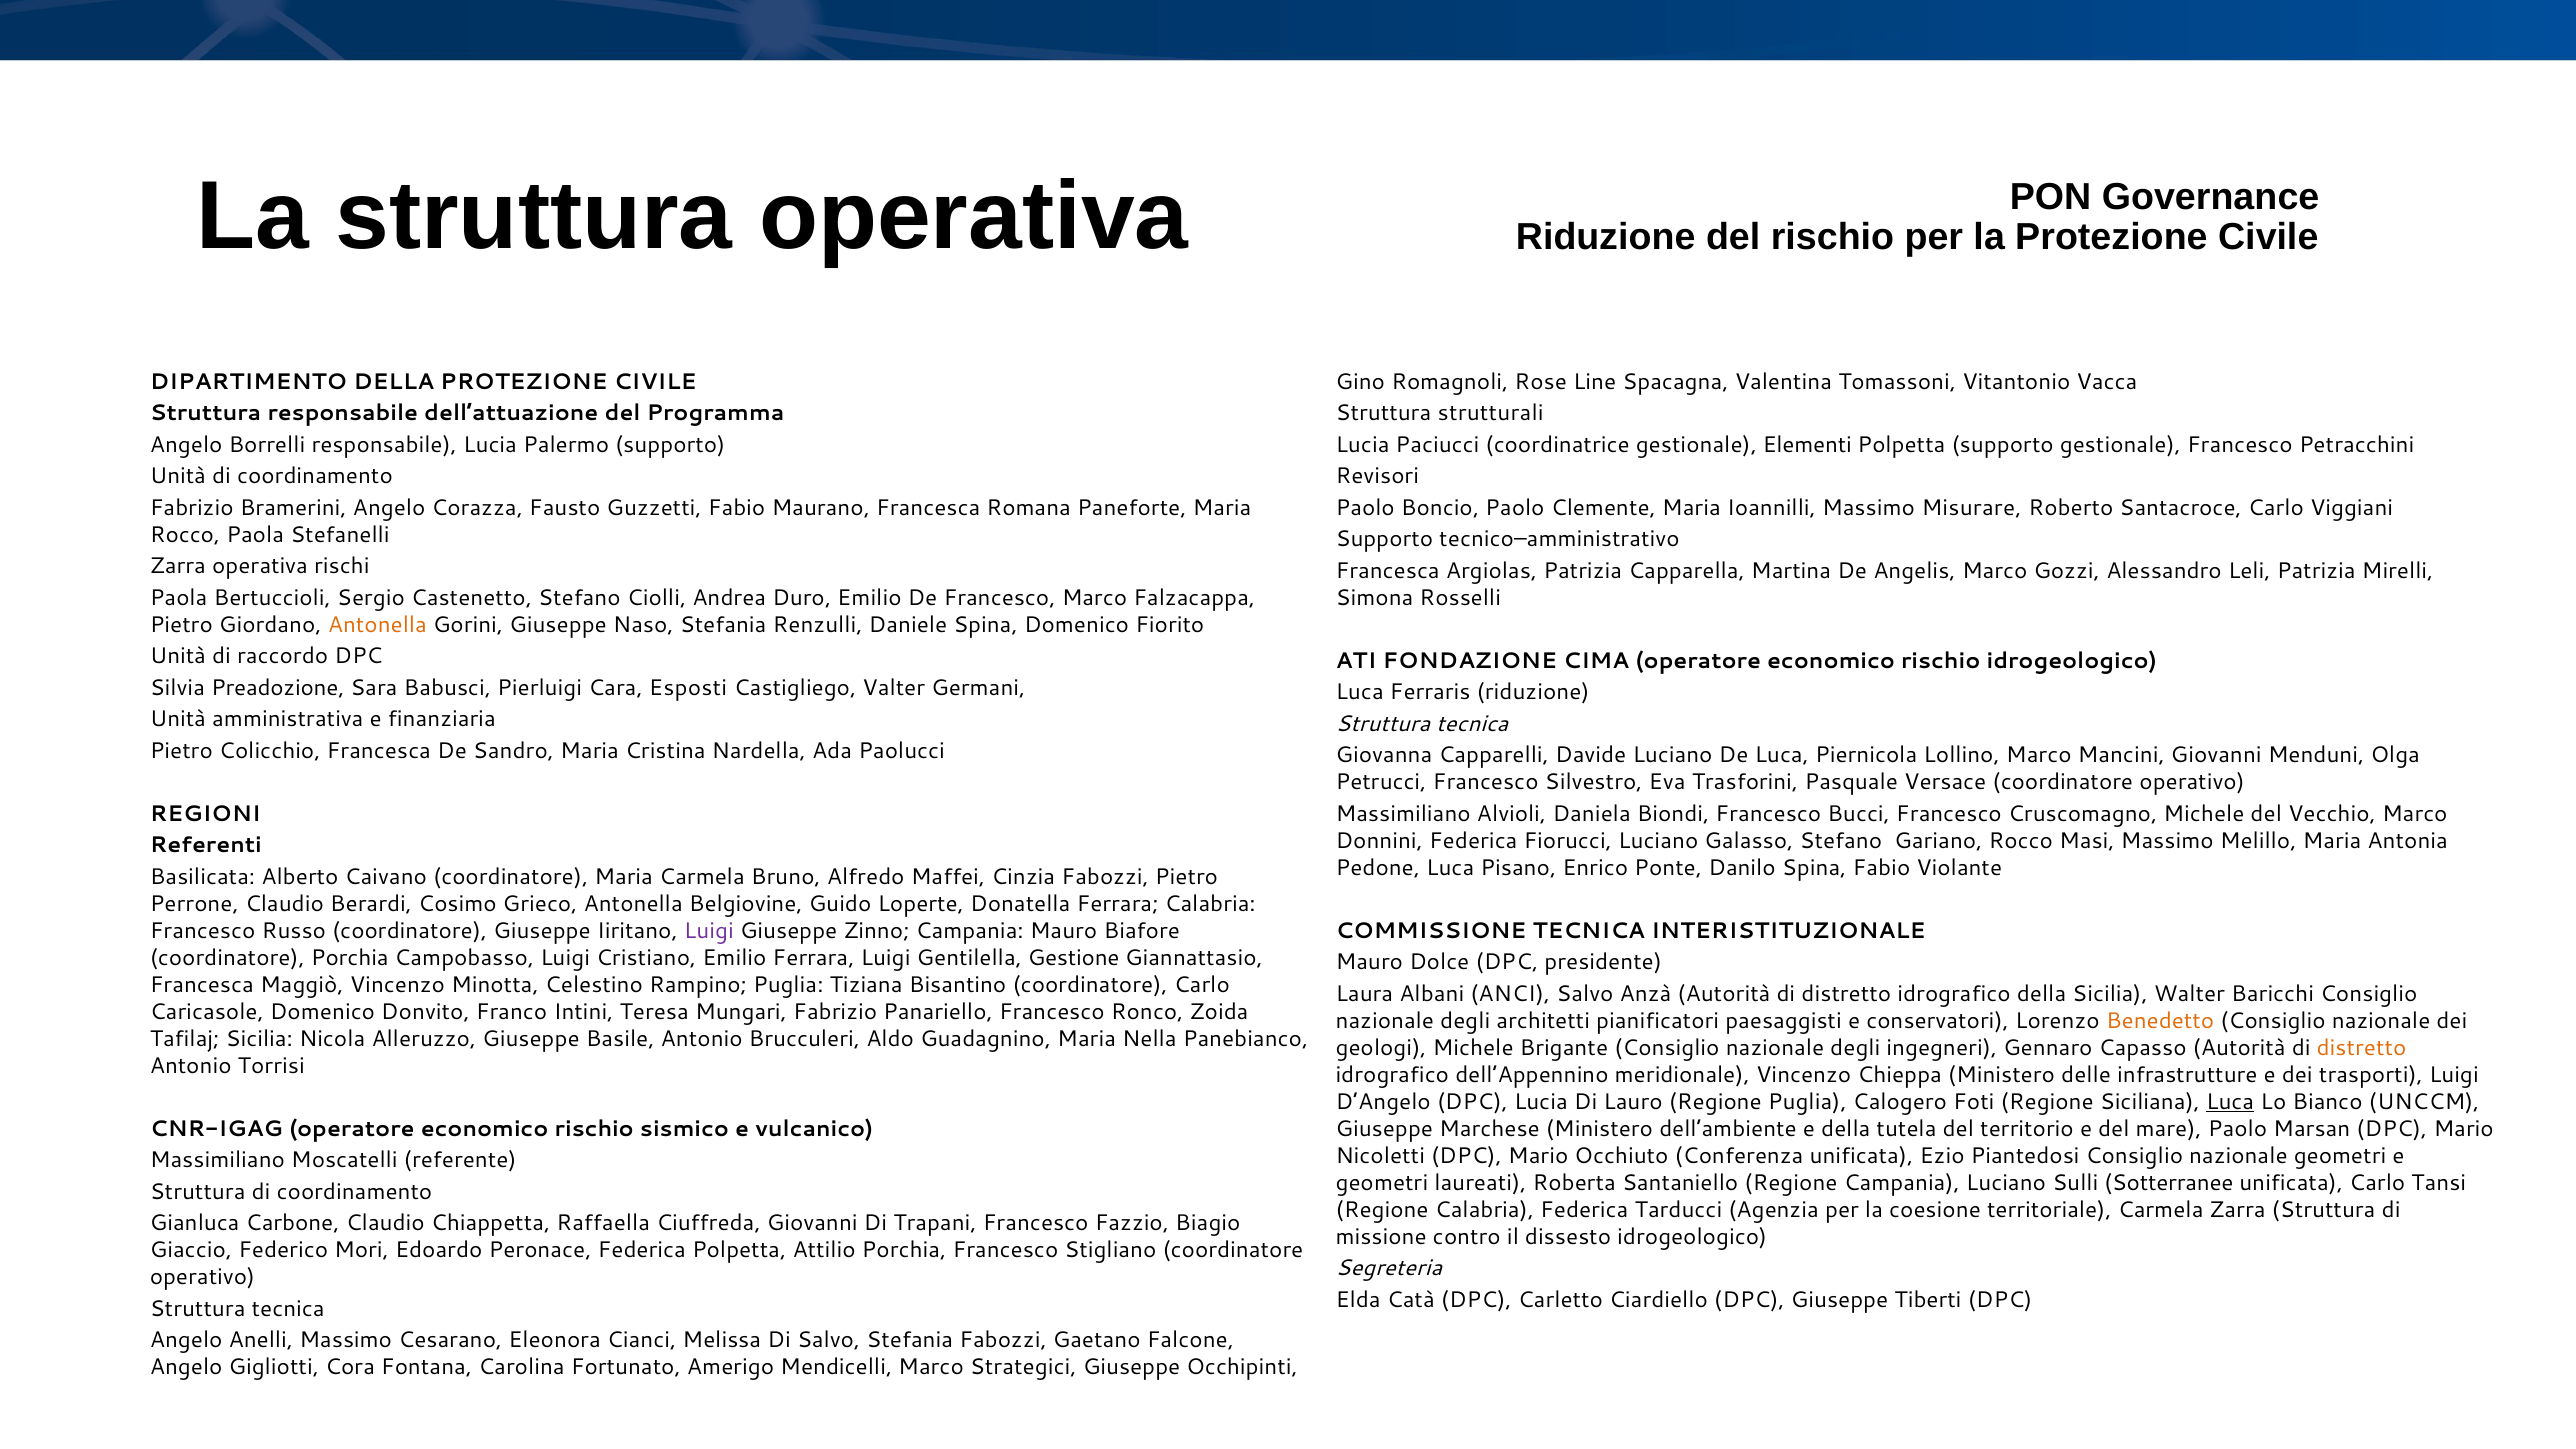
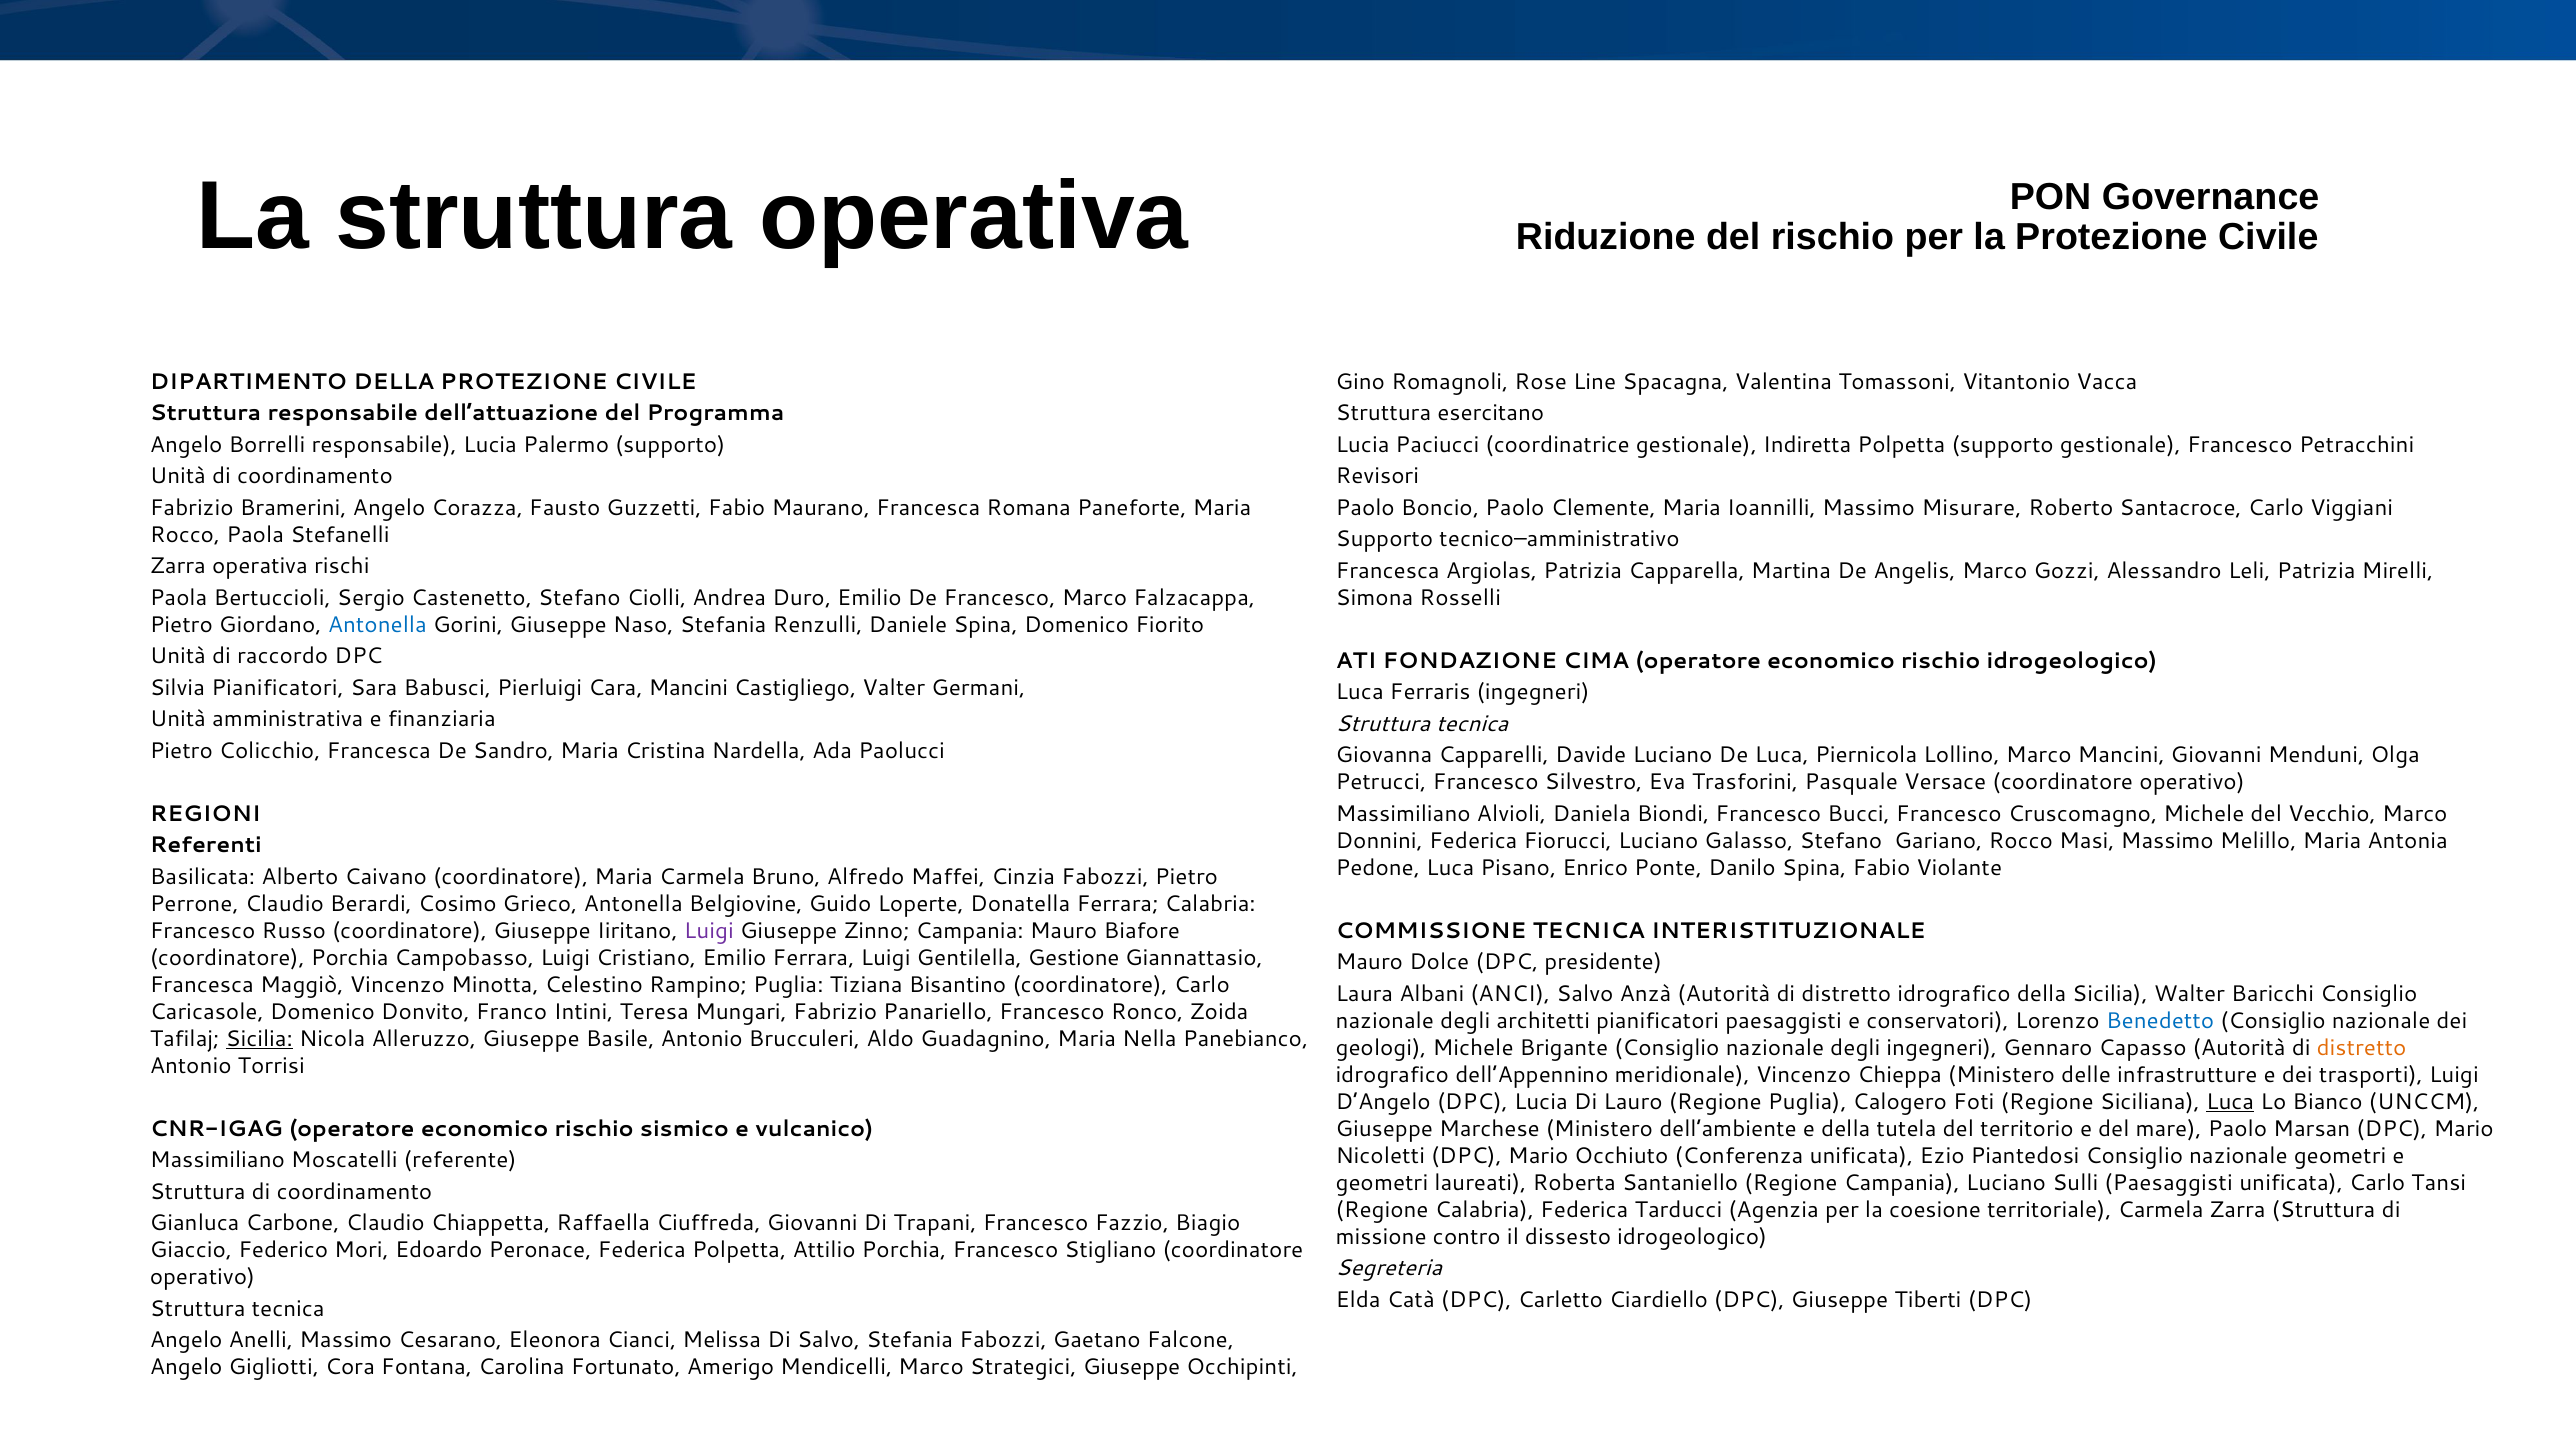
strutturali: strutturali -> esercitano (1491, 413)
Elementi: Elementi -> Indiretta (1807, 445)
Antonella colour: orange -> blue (377, 625)
Silvia Preadozione: Preadozione -> Pianificatori (278, 688)
Cara Esposti: Esposti -> Mancini (688, 688)
Ferraris riduzione: riduzione -> ingegneri (1533, 692)
Benedetto colour: orange -> blue (2160, 1021)
Sicilia underline: none -> present (259, 1039)
Sulli Sotterranee: Sotterranee -> Paesaggisti (2169, 1183)
